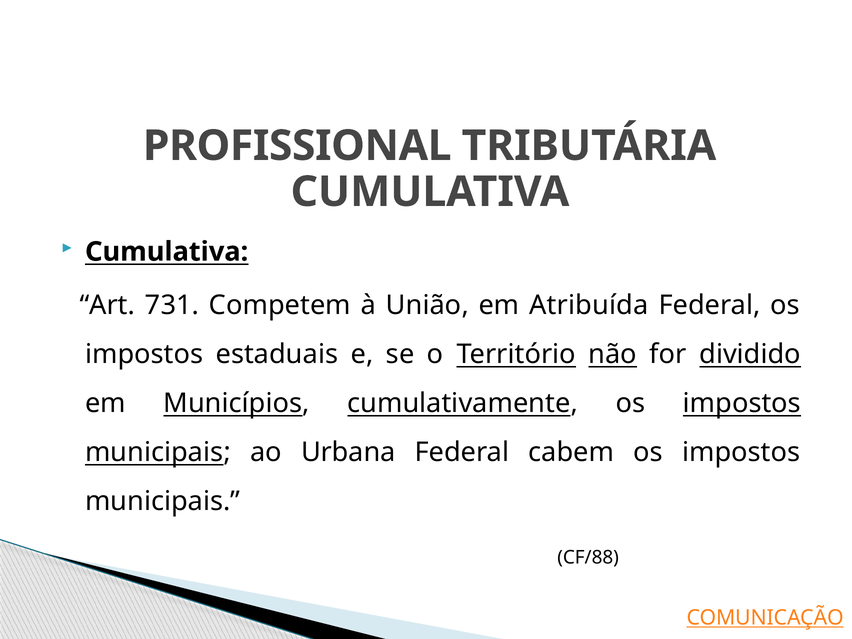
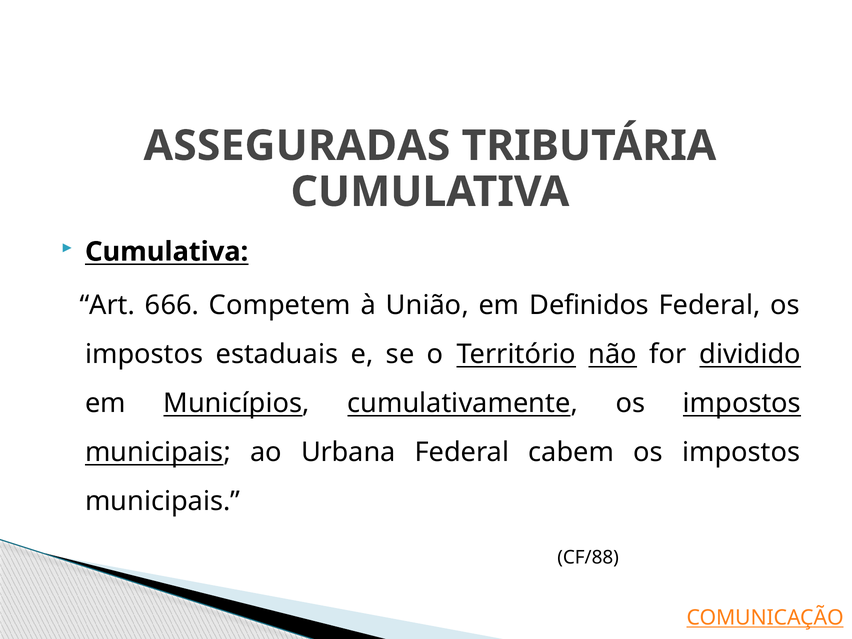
PROFISSIONAL: PROFISSIONAL -> ASSEGURADAS (297, 146)
731: 731 -> 666 (172, 305)
Atribuída: Atribuída -> Definidos (589, 305)
